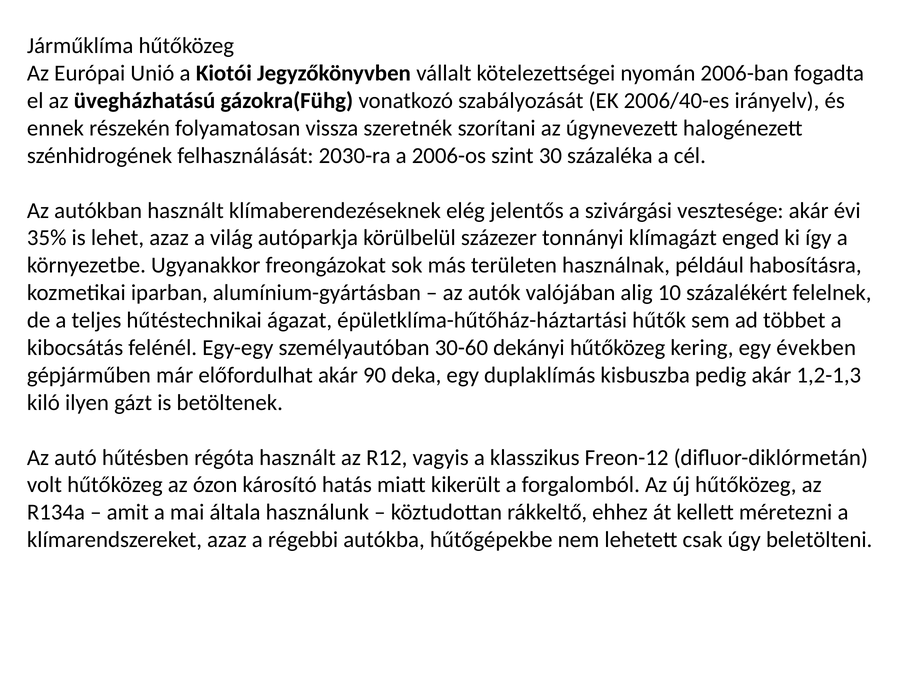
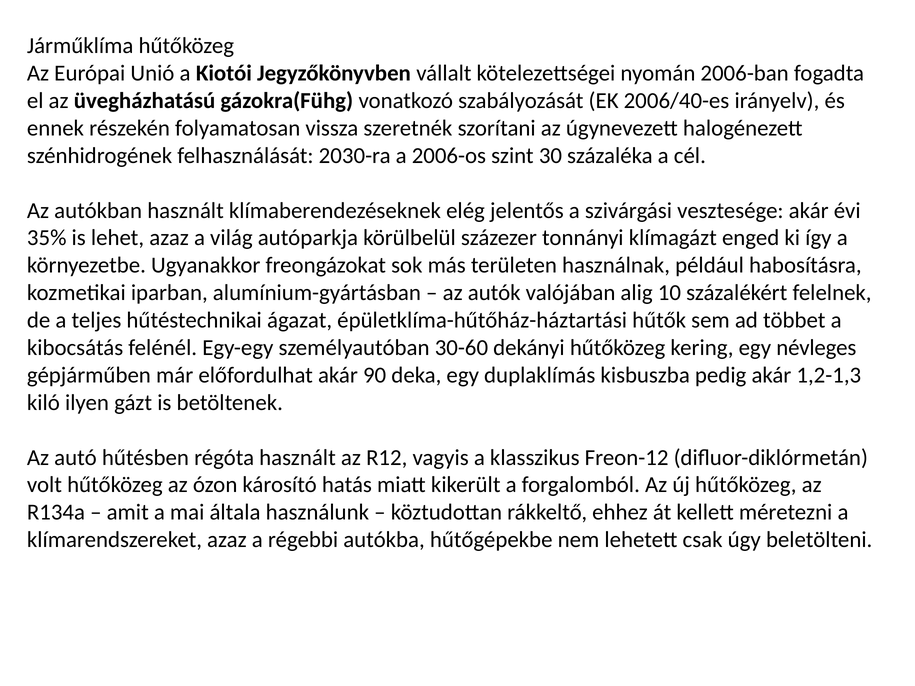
években: években -> névleges (816, 348)
